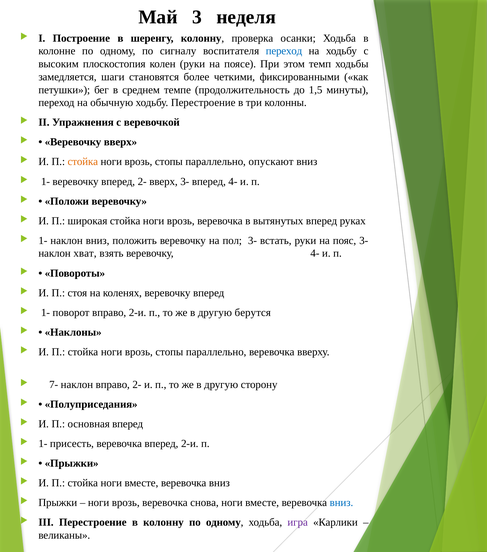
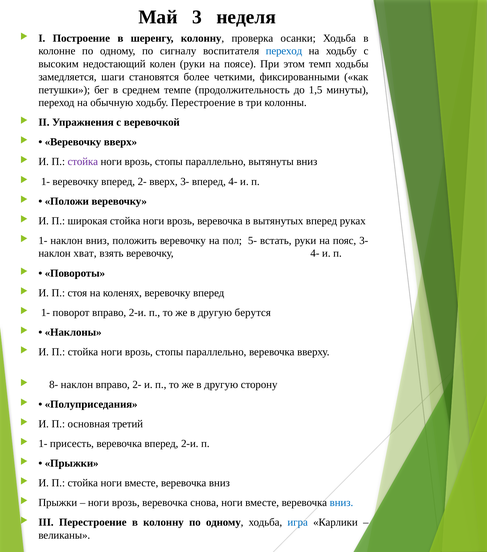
плоскостопия: плоскостопия -> недостающий (114, 64)
стойка colour: orange -> purple (83, 162)
опускают: опускают -> вытянуты (271, 162)
пол 3-: 3- -> 5- (253, 240)
7-: 7- -> 8- (54, 384)
основная вперед: вперед -> третий (128, 423)
игра colour: purple -> blue (298, 522)
